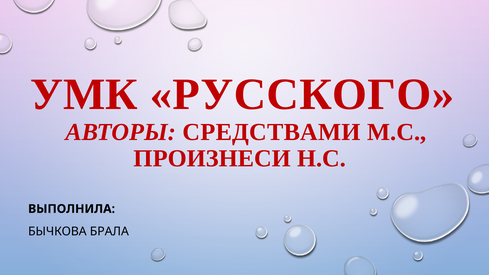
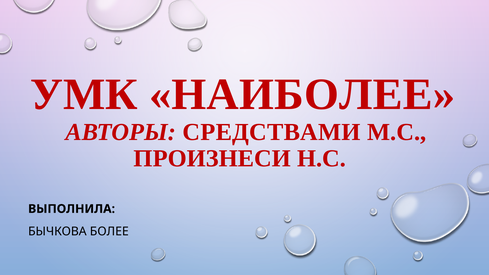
РУССКОГО: РУССКОГО -> НАИБОЛЕЕ (302, 94)
БРАЛА: БРАЛА -> БОЛЕЕ (109, 232)
